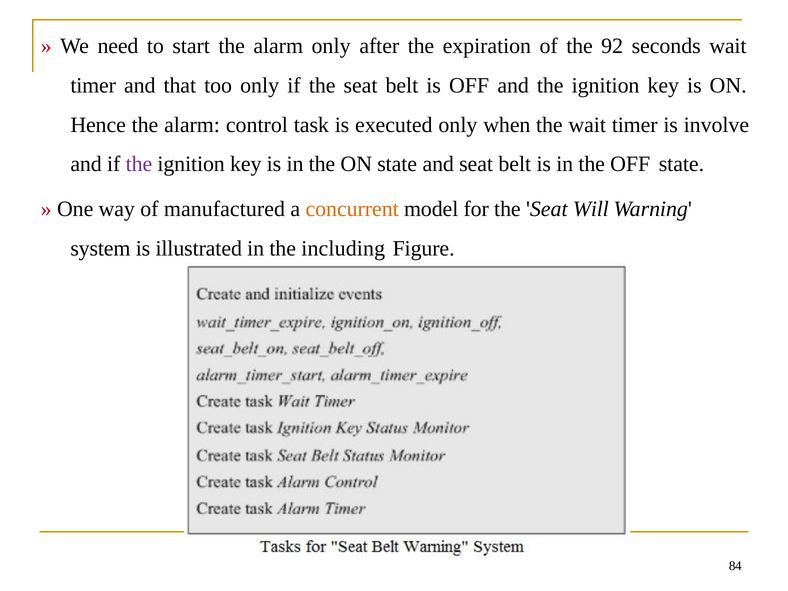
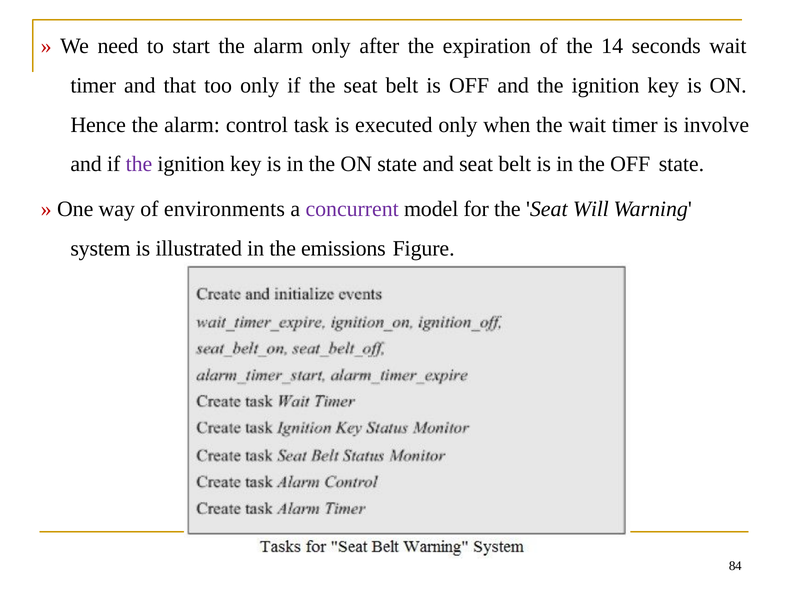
92: 92 -> 14 (612, 46)
manufactured: manufactured -> environments (224, 209)
concurrent colour: orange -> purple (352, 209)
including: including -> emissions (343, 248)
